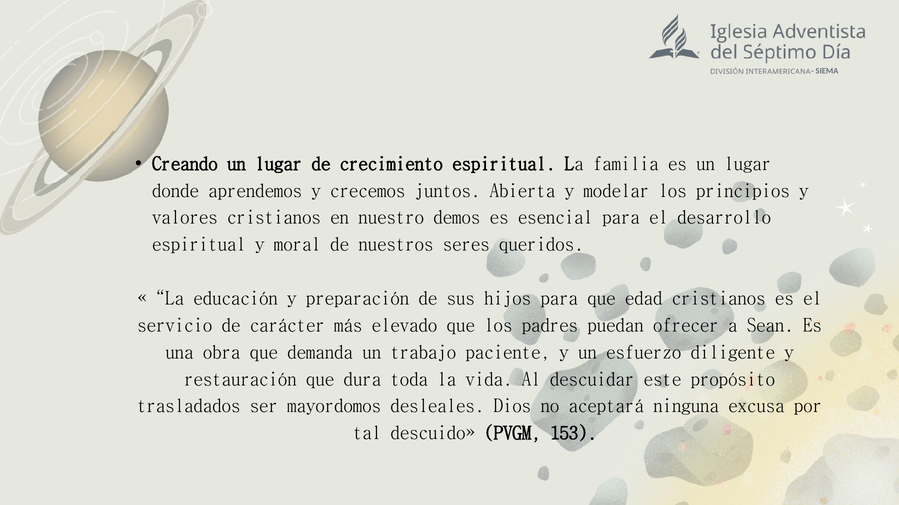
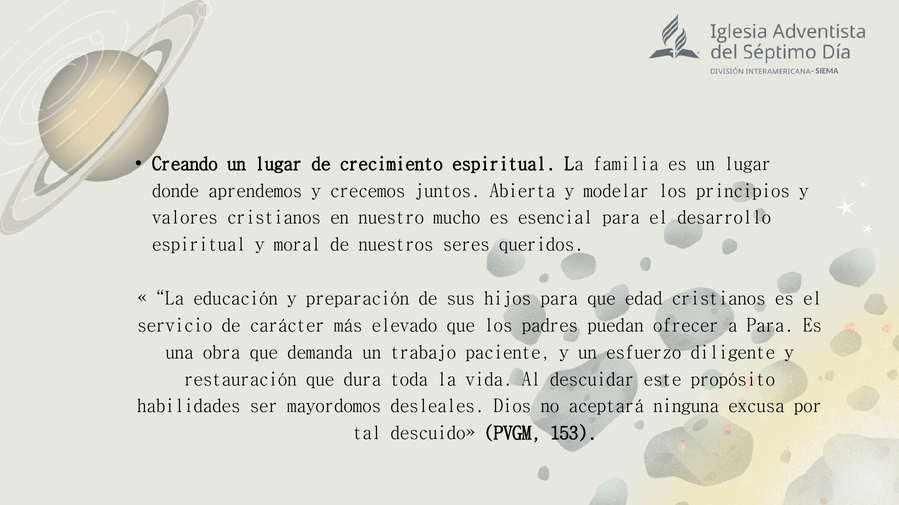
demos: demos -> mucho (457, 218)
a Sean: Sean -> Para (770, 326)
trasladados: trasladados -> habilidades (189, 407)
